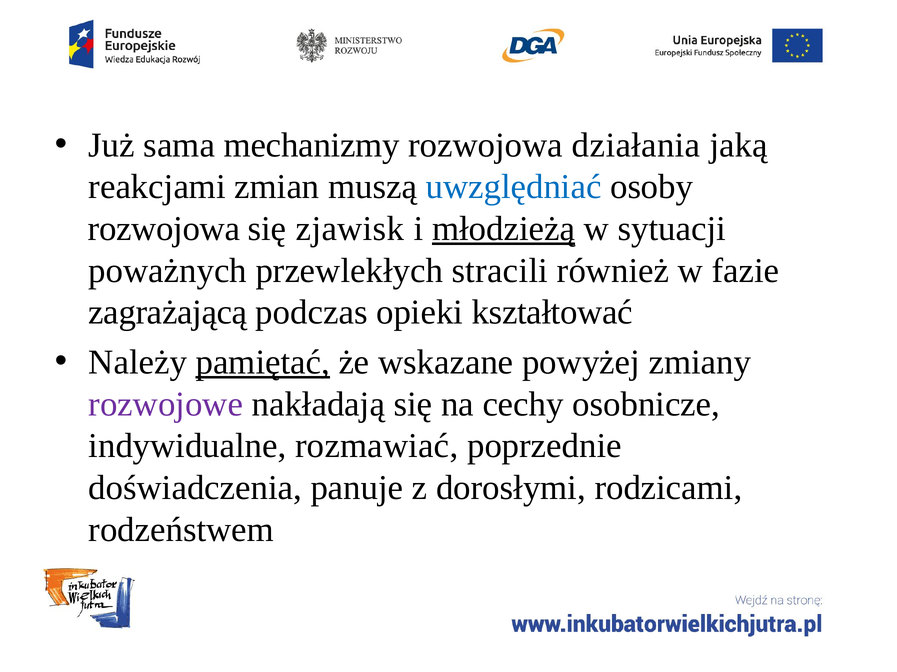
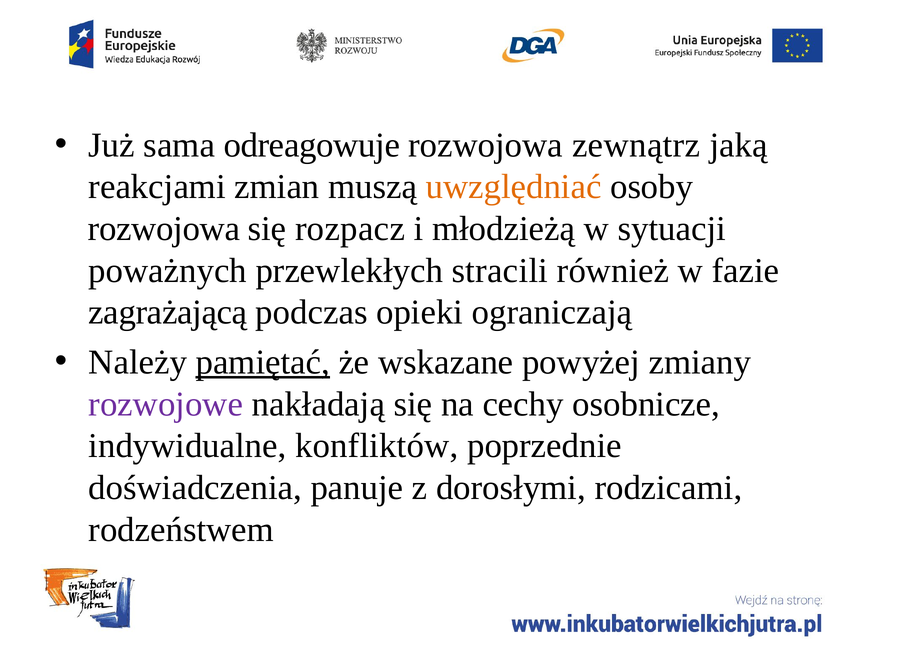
mechanizmy: mechanizmy -> odreagowuje (312, 145)
działania: działania -> zewnątrz (636, 145)
uwzględniać colour: blue -> orange (514, 187)
zjawisk: zjawisk -> rozpacz (350, 229)
młodzieżą underline: present -> none (504, 229)
kształtować: kształtować -> ograniczają (552, 313)
rozmawiać: rozmawiać -> konfliktów (377, 446)
